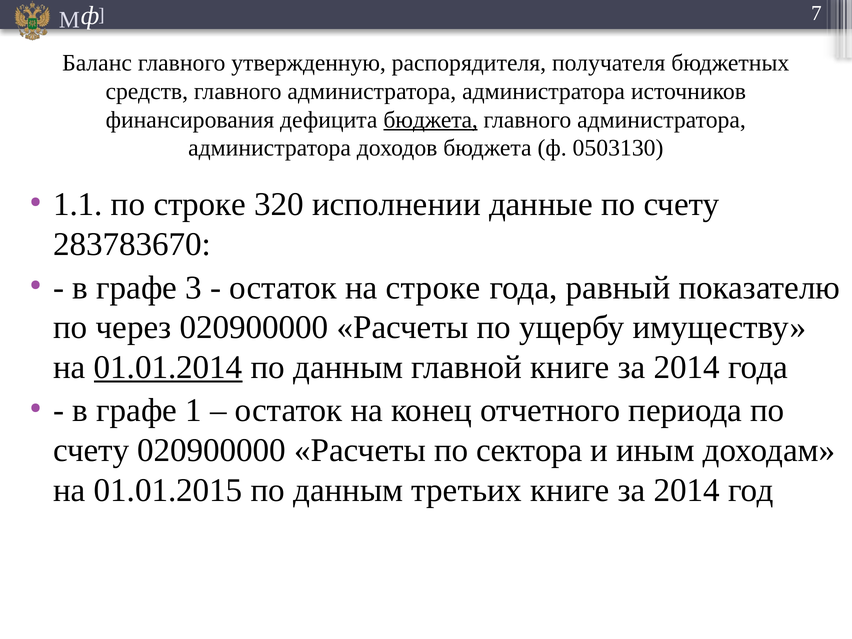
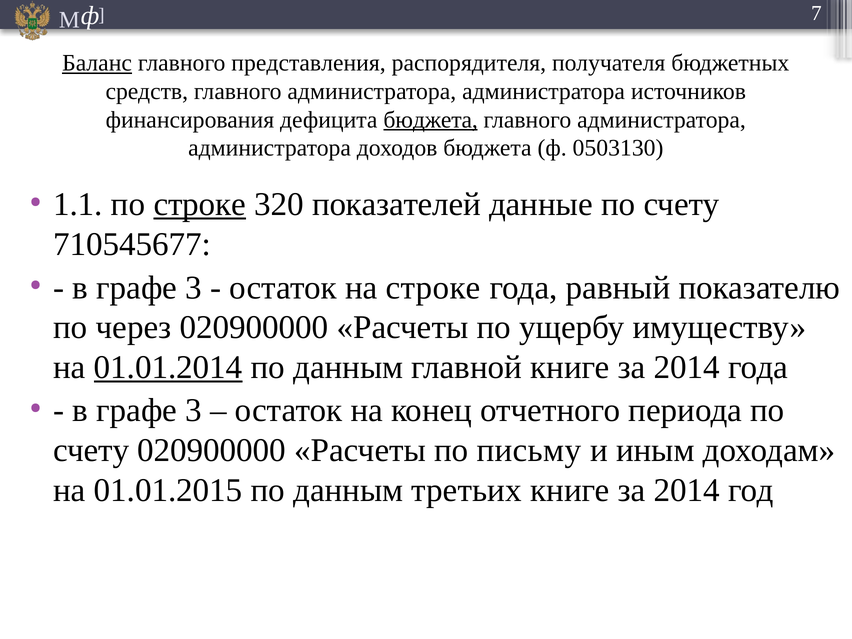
Баланс underline: none -> present (97, 63)
утвержденную: утвержденную -> представления (309, 63)
строке underline: none -> present (200, 204)
исполнении: исполнении -> показателей (397, 204)
283783670: 283783670 -> 710545677 (132, 244)
1: 1 -> 3 (194, 411)
сектора: сектора -> письму (529, 450)
